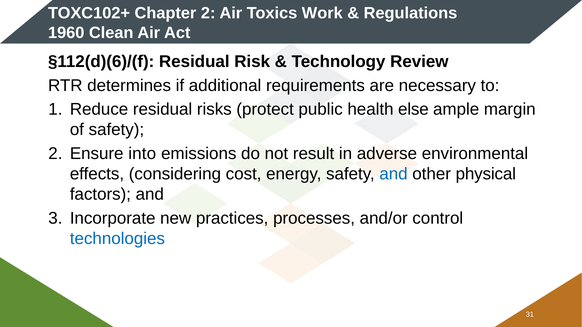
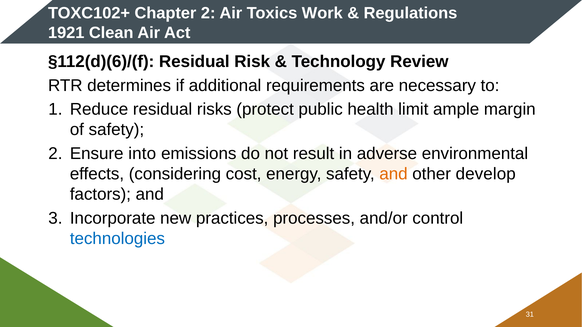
1960: 1960 -> 1921 (66, 33)
else: else -> limit (413, 109)
and colour: blue -> orange (393, 174)
physical: physical -> develop (486, 174)
